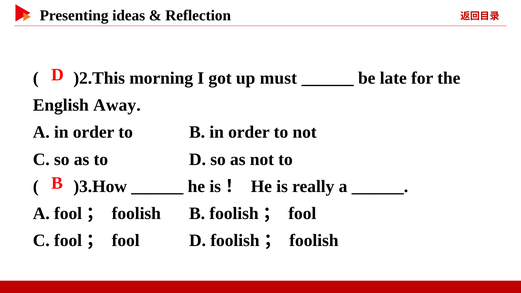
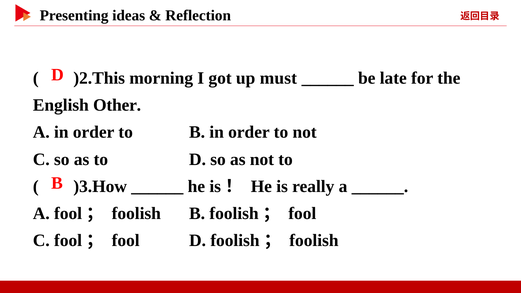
Away: Away -> Other (117, 105)
